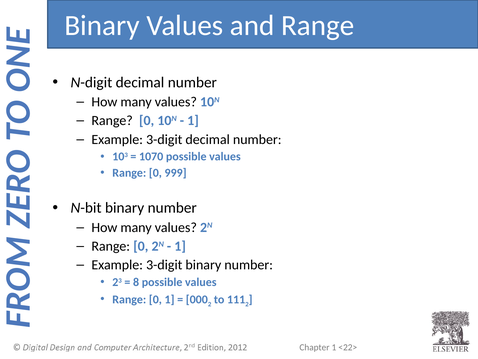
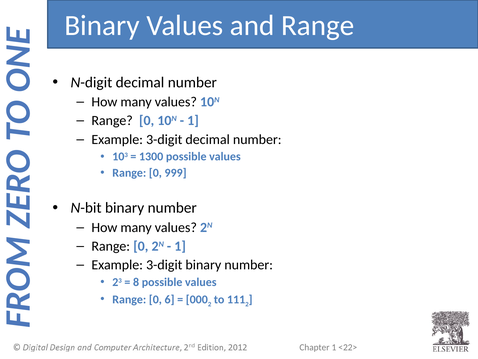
1070: 1070 -> 1300 (151, 156)
0 1: 1 -> 6 (170, 299)
